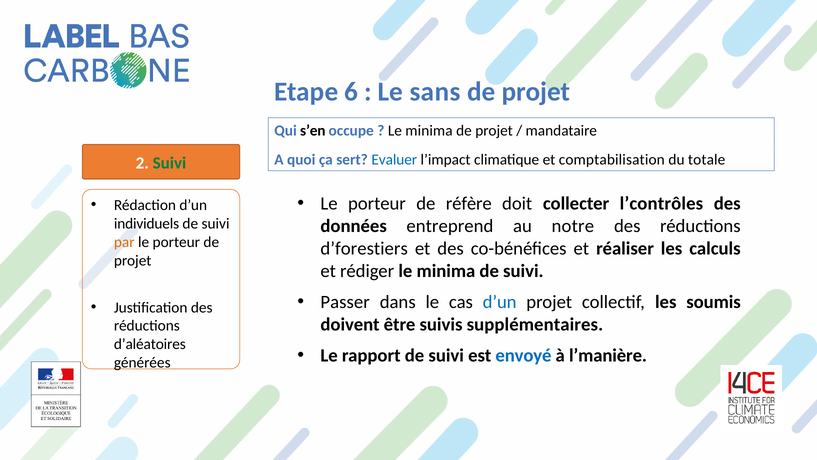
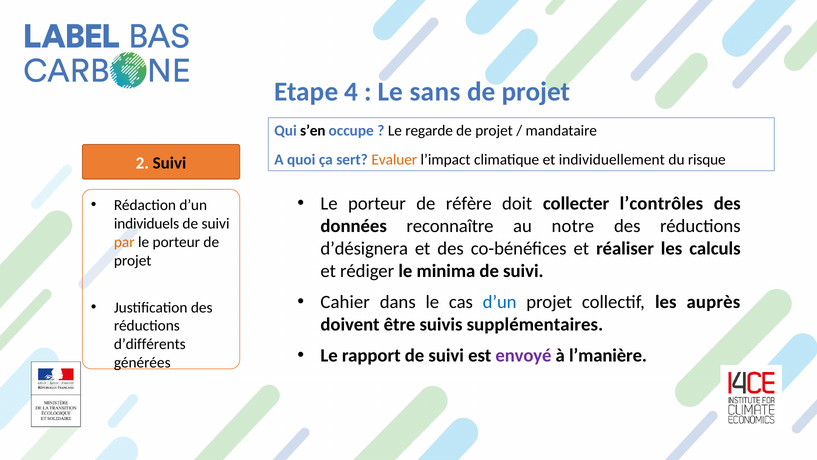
6: 6 -> 4 (351, 92)
minima: minima -> regarde (429, 131)
Evaluer colour: blue -> orange (394, 159)
comptabilisation: comptabilisation -> individuellement (612, 159)
totale: totale -> risque (707, 159)
Suivi colour: green -> black (169, 163)
entreprend: entreprend -> reconnaître (450, 226)
d’forestiers: d’forestiers -> d’désignera (364, 248)
Passer: Passer -> Cahier (345, 302)
soumis: soumis -> auprès (713, 302)
d’aléatoires: d’aléatoires -> d’différents (150, 344)
envoyé colour: blue -> purple (523, 355)
